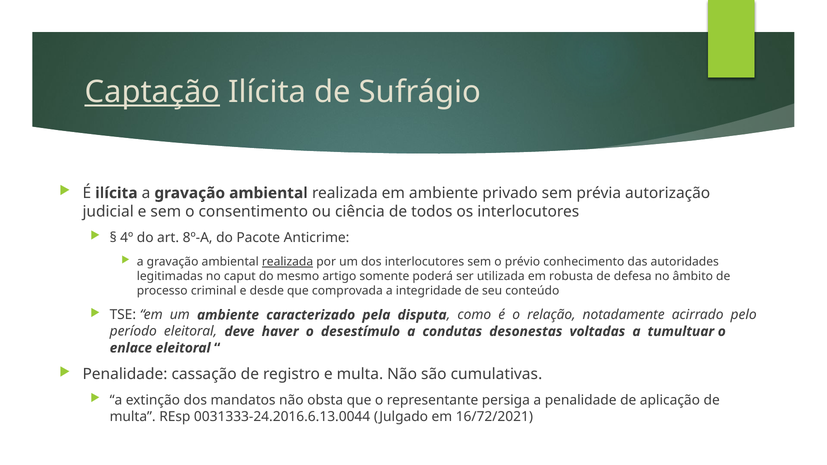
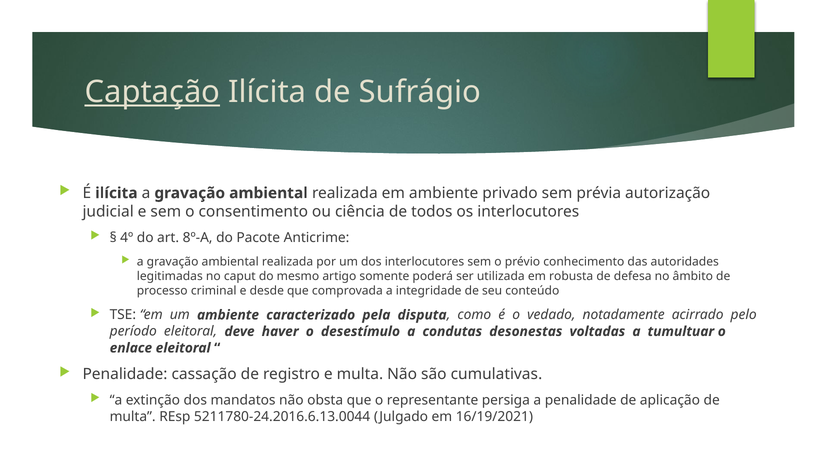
realizada underline: present -> none (288, 262)
relação: relação -> vedado (551, 315)
0031333-24.2016.6.13.0044: 0031333-24.2016.6.13.0044 -> 5211780-24.2016.6.13.0044 (282, 417)
16/72/2021: 16/72/2021 -> 16/19/2021 (494, 417)
